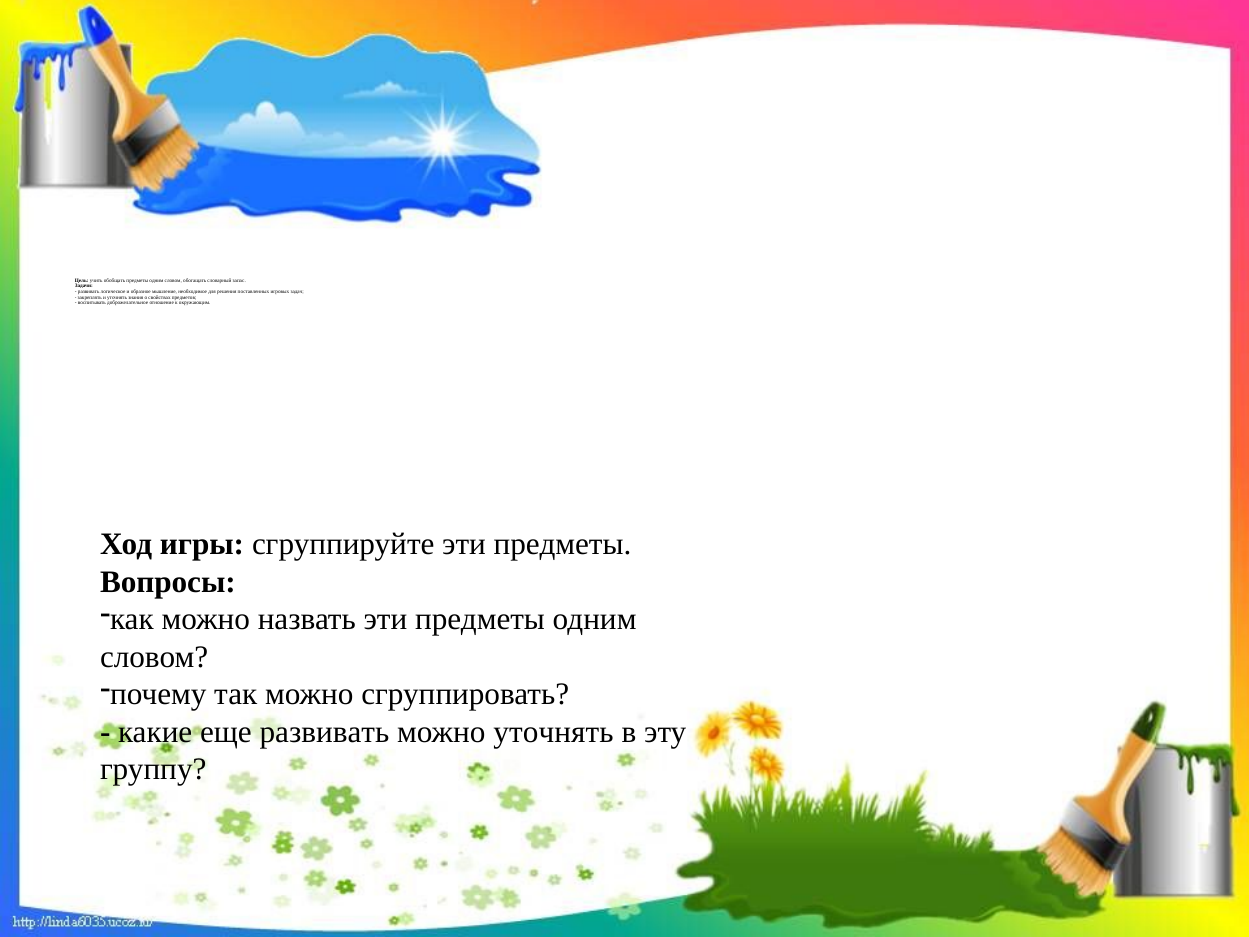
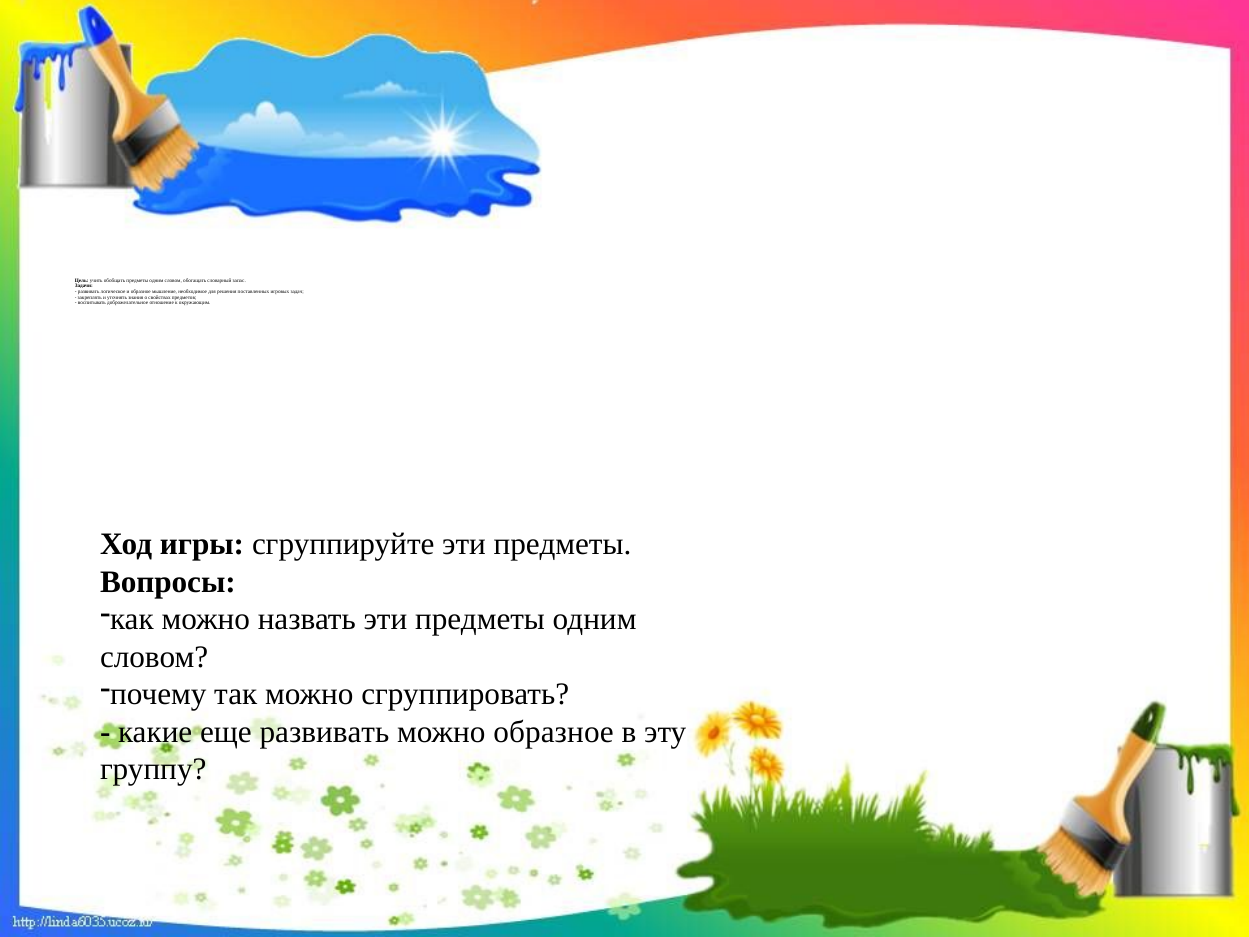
можно уточнять: уточнять -> образное (553, 732)
